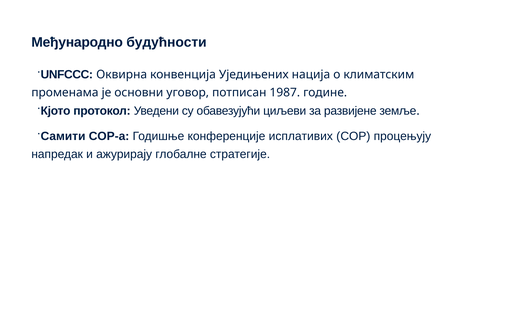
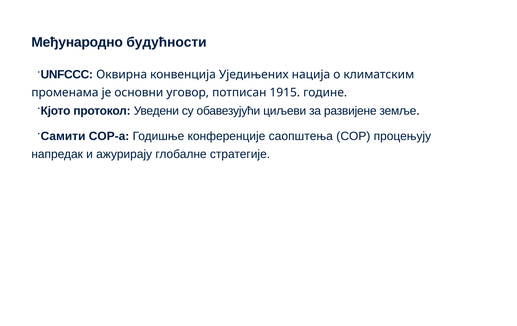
1987: 1987 -> 1915 (285, 93)
исплативих: исплативих -> саопштења (301, 136)
